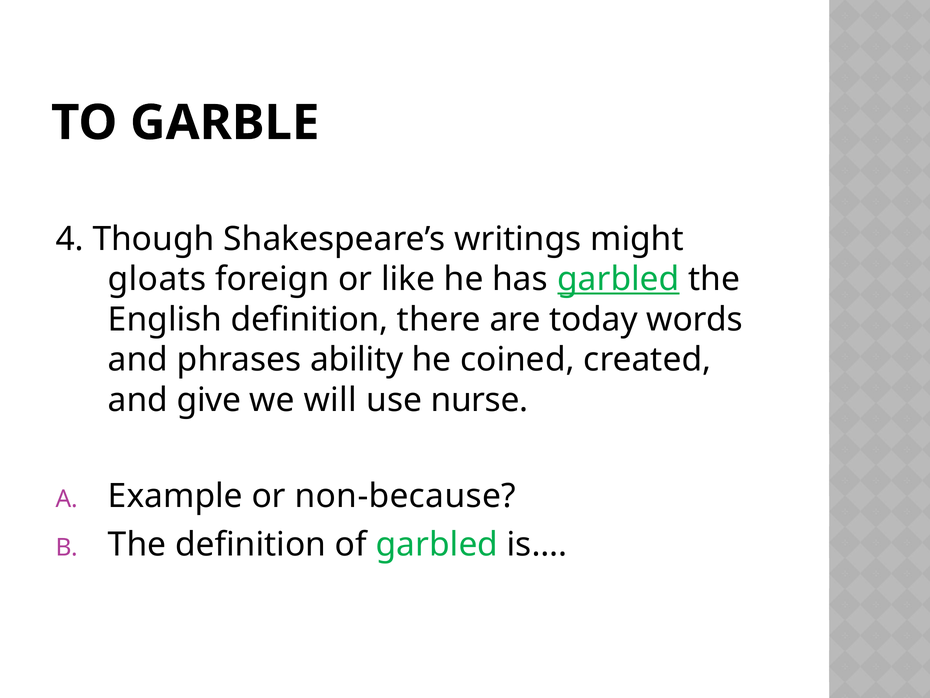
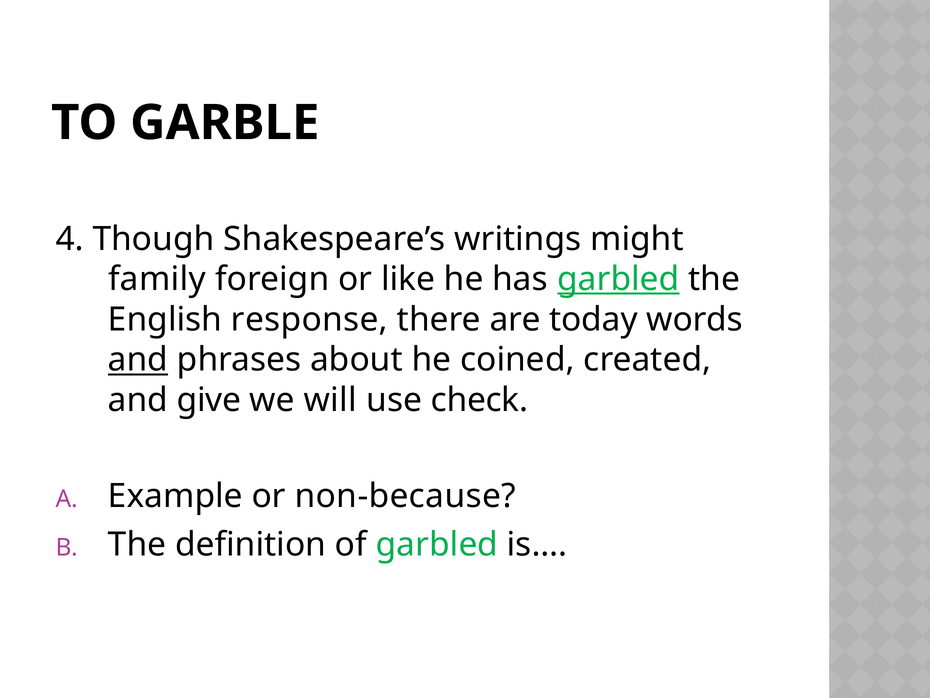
gloats: gloats -> family (157, 279)
English definition: definition -> response (309, 319)
and underline: none -> present (138, 360)
ability: ability -> about (356, 360)
nurse: nurse -> check (479, 400)
